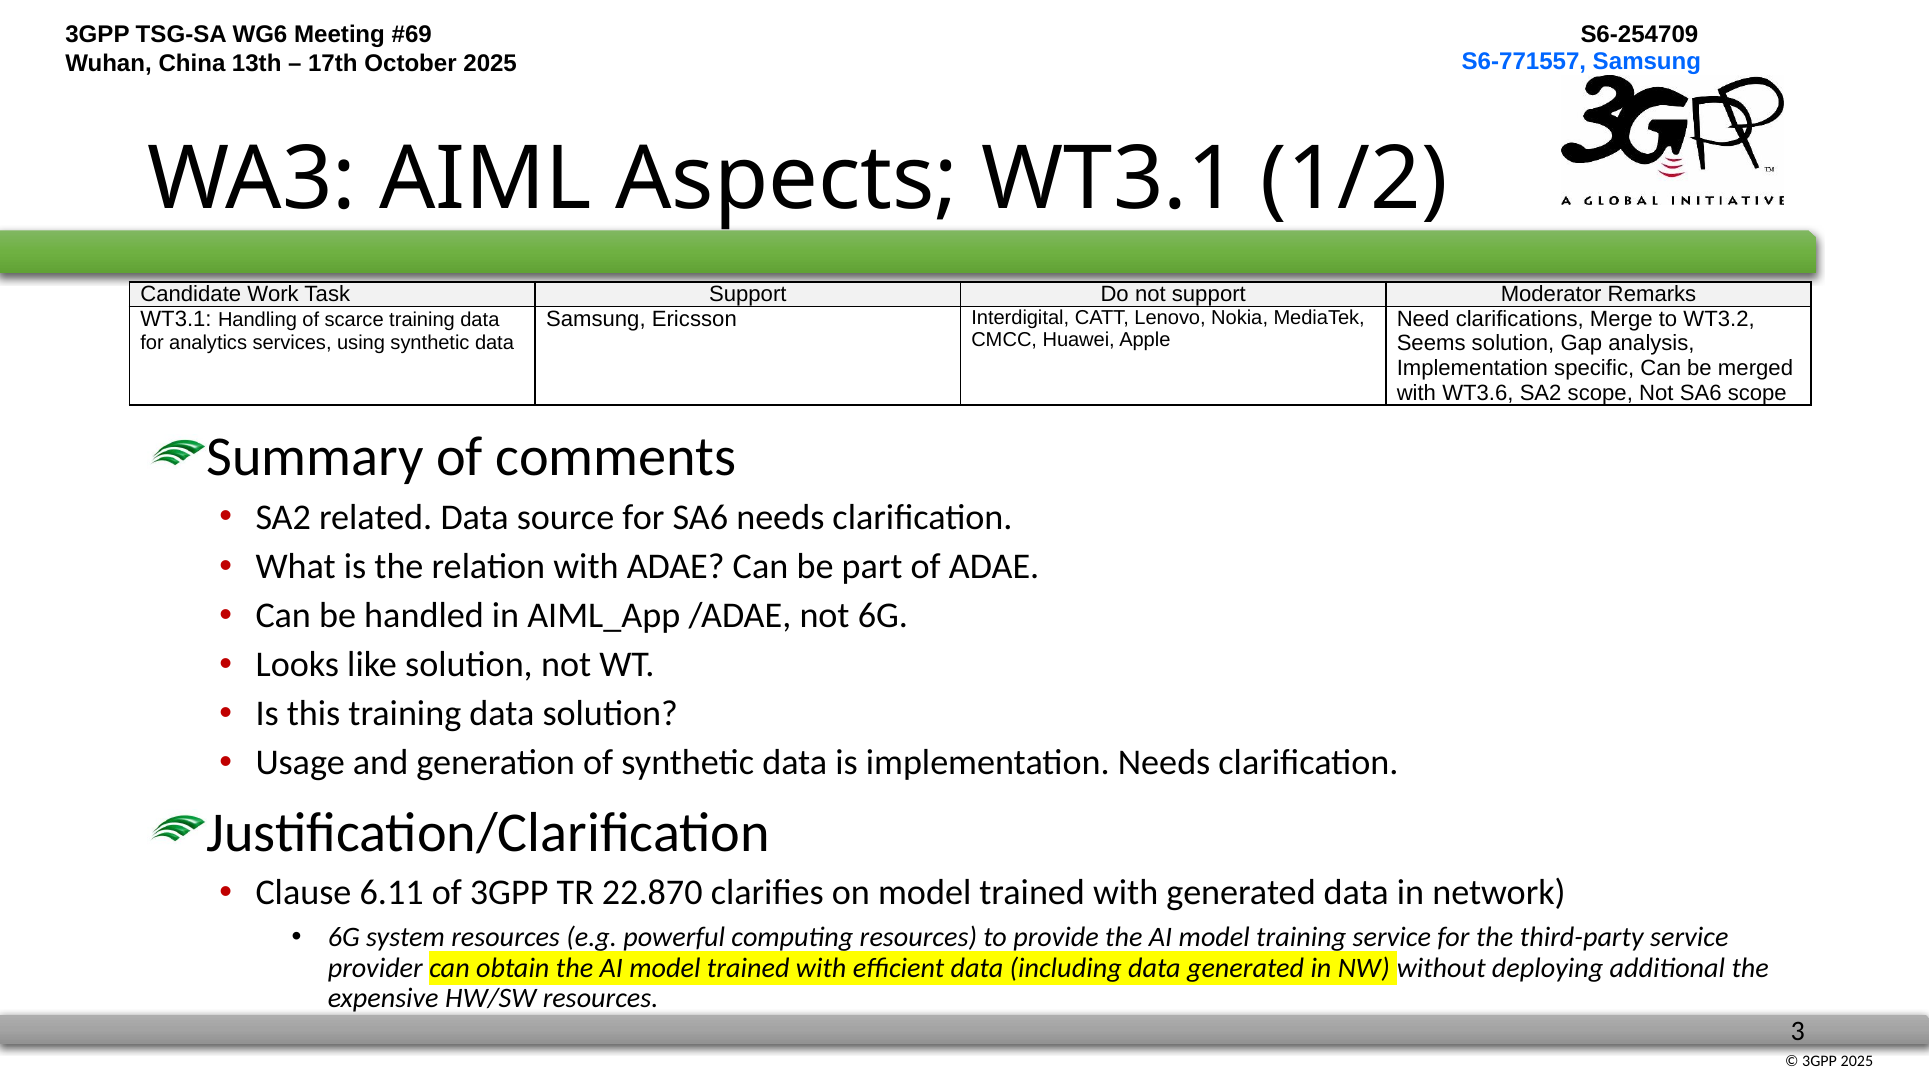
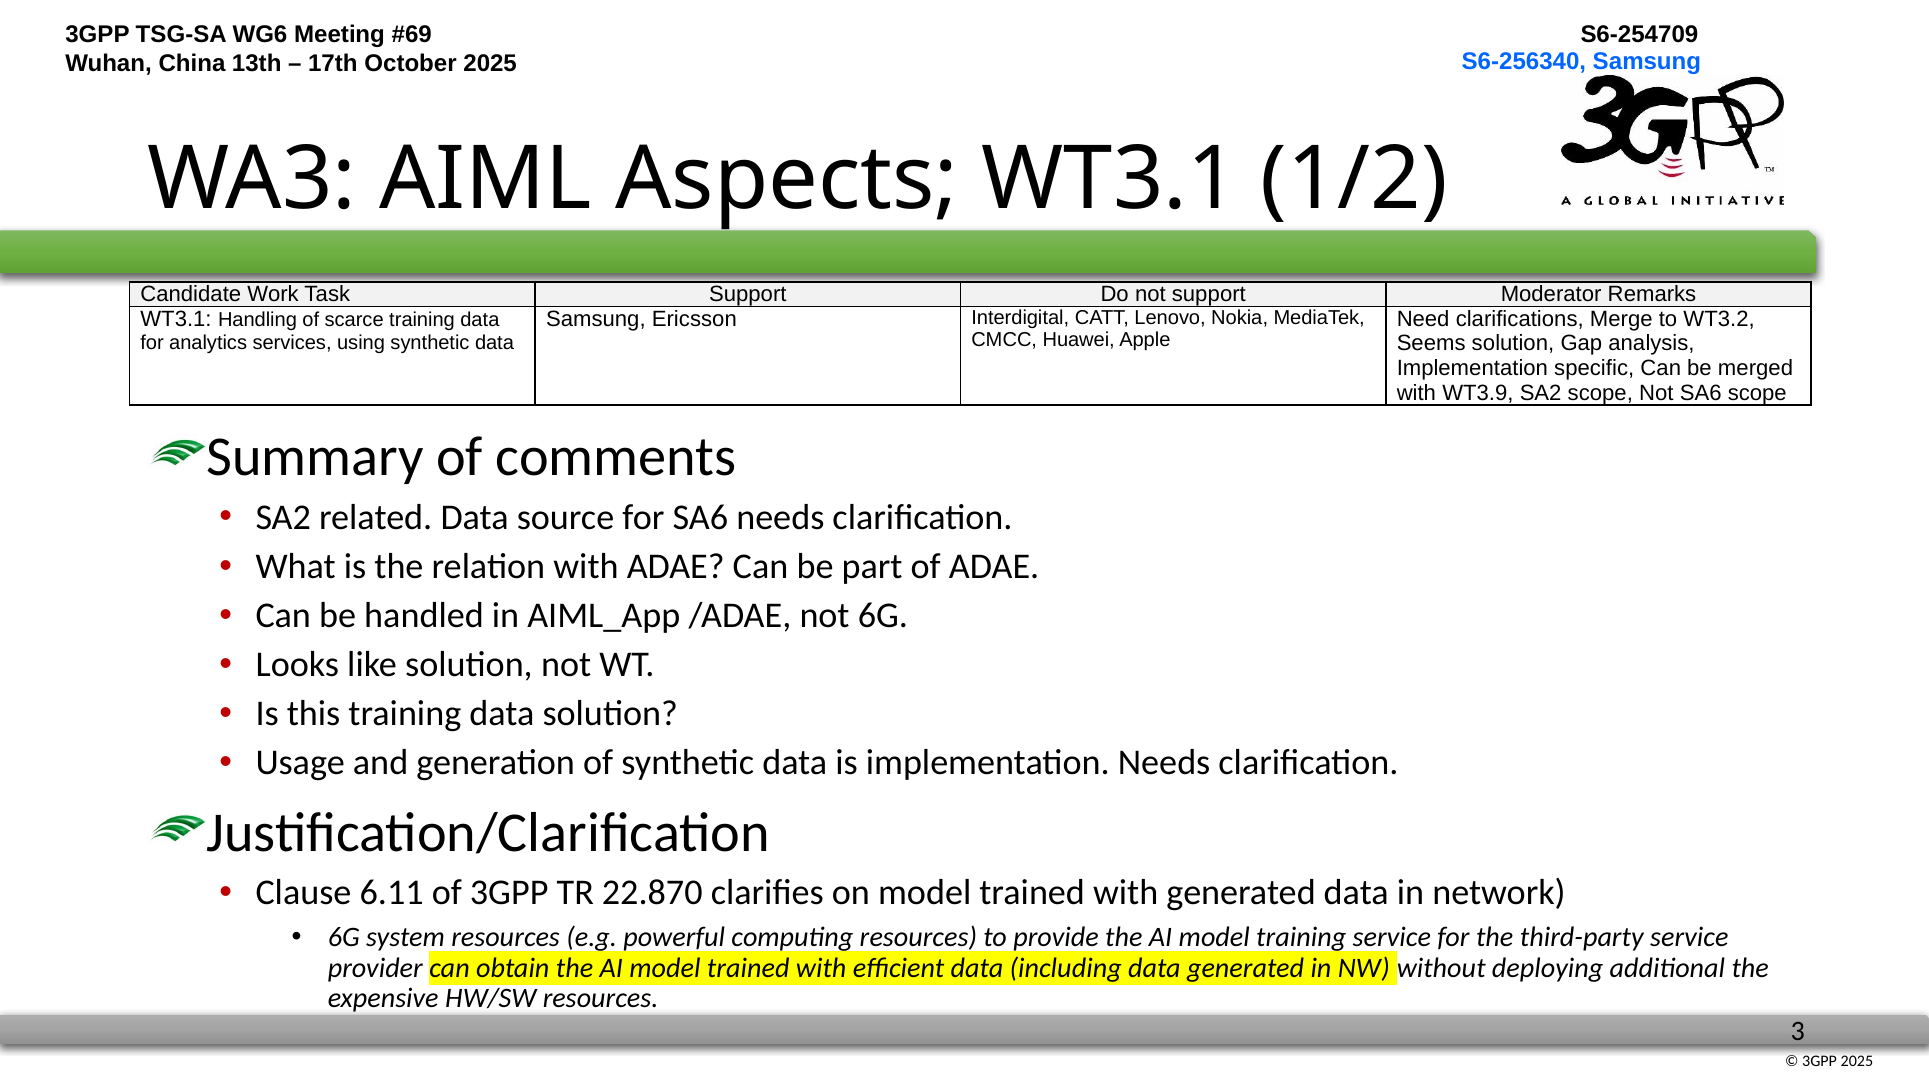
S6-771557: S6-771557 -> S6-256340 (1524, 62)
WT3.6: WT3.6 -> WT3.9 (1478, 393)
